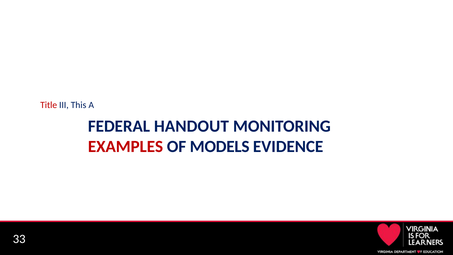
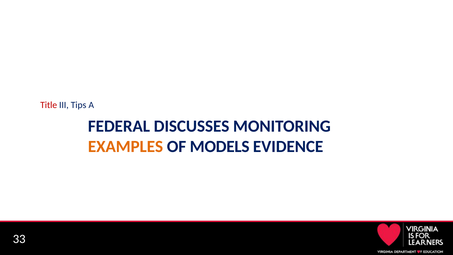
This: This -> Tips (79, 105)
HANDOUT: HANDOUT -> DISCUSSES (192, 126)
EXAMPLES colour: red -> orange (125, 146)
